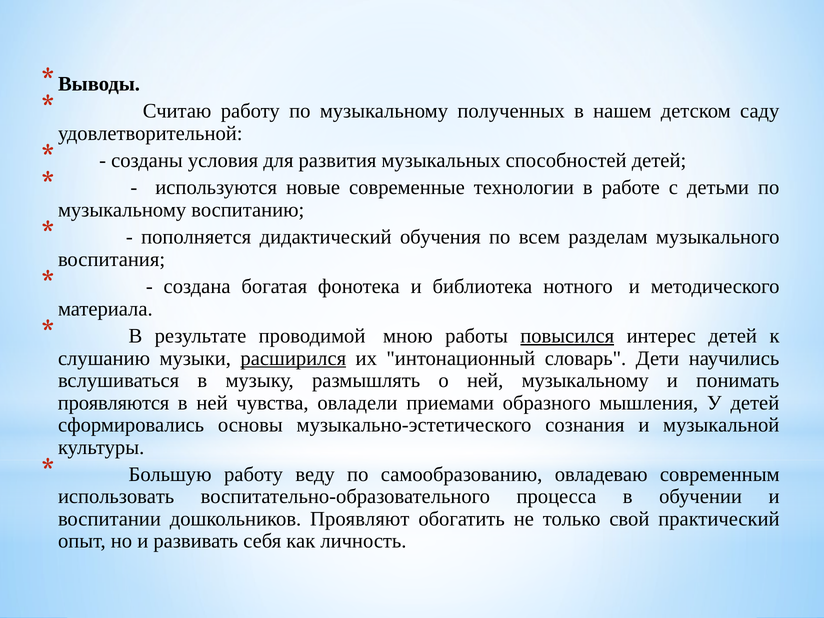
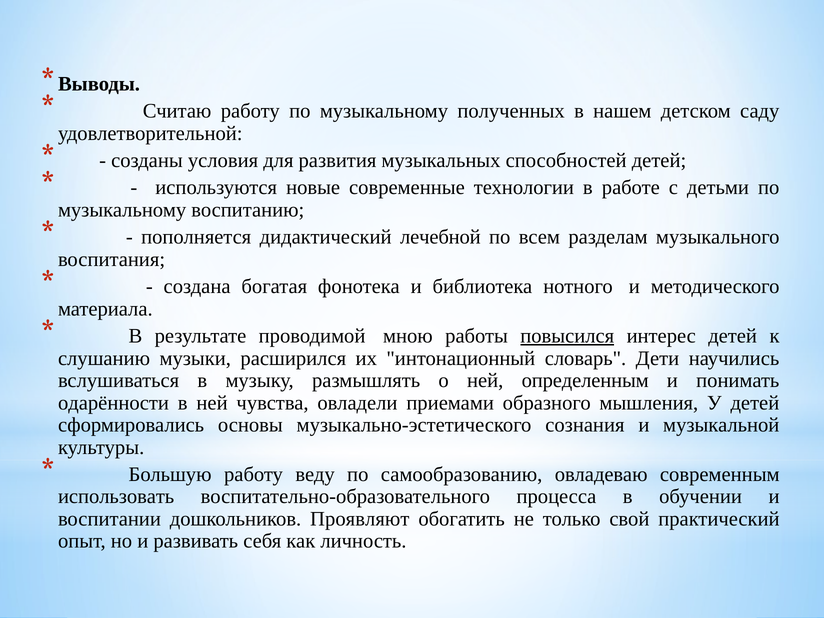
обучения: обучения -> лечебной (440, 237)
расширился underline: present -> none (293, 358)
ней музыкальному: музыкальному -> определенным (585, 380)
проявляются: проявляются -> одарённости (113, 403)
